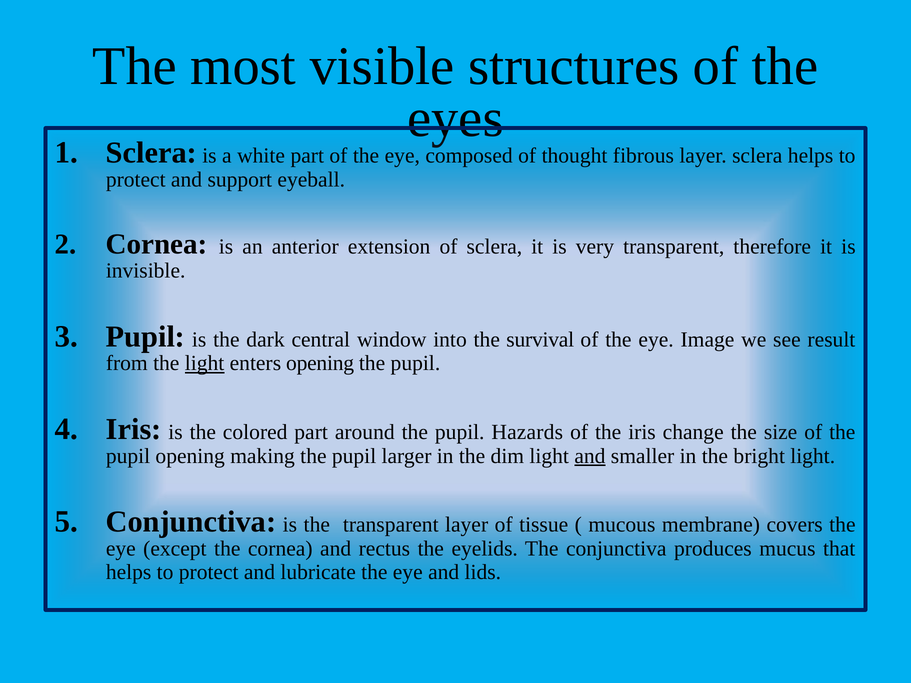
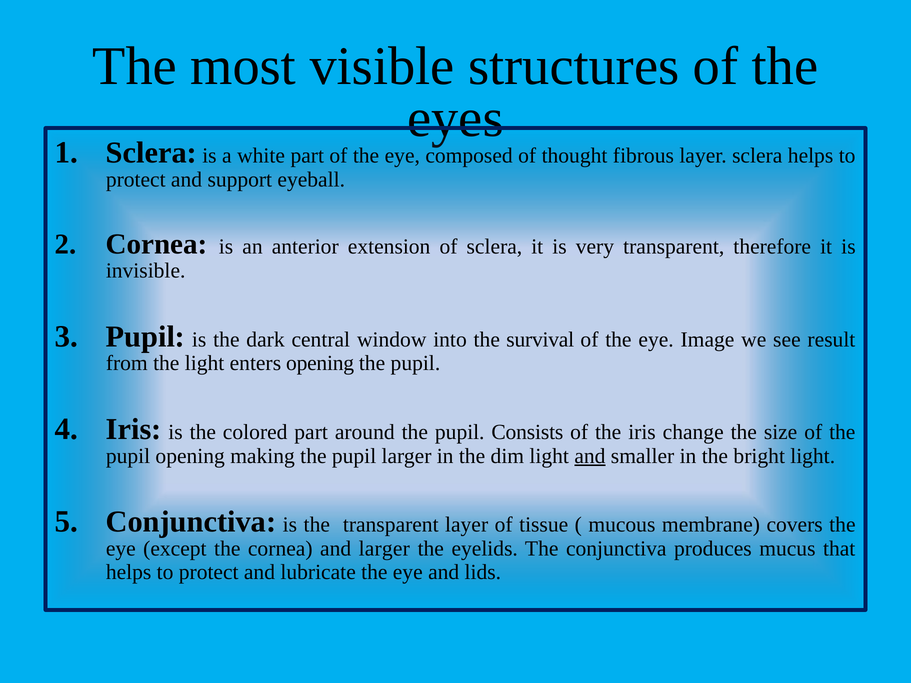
light underline: present -> none (205, 364)
Hazards: Hazards -> Consists (527, 432)
and rectus: rectus -> larger (384, 549)
